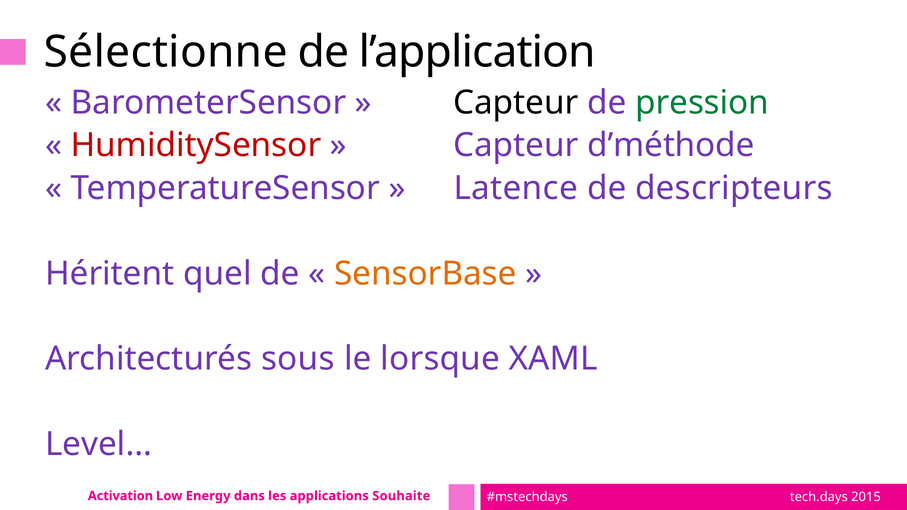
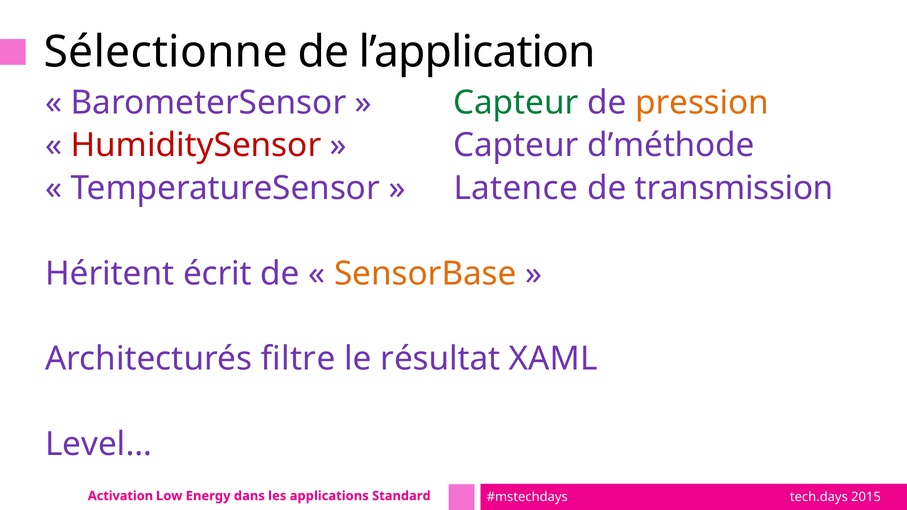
Capteur colour: black -> green (516, 103)
pression colour: green -> orange (702, 103)
descripteurs: descripteurs -> transmission (734, 188)
quel: quel -> écrit (217, 274)
sous: sous -> filtre (298, 359)
lorsque: lorsque -> résultat (440, 359)
Souhaite: Souhaite -> Standard (401, 496)
